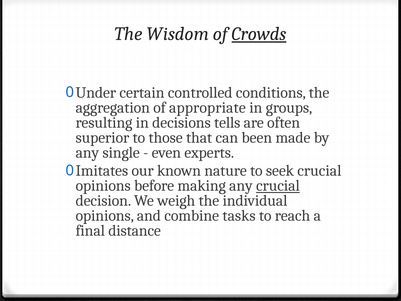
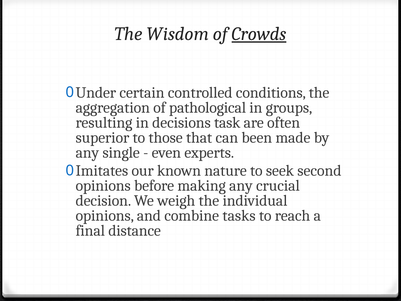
appropriate: appropriate -> pathological (208, 108)
tells: tells -> task (227, 123)
seek crucial: crucial -> second (319, 171)
crucial underline: present -> none (278, 186)
